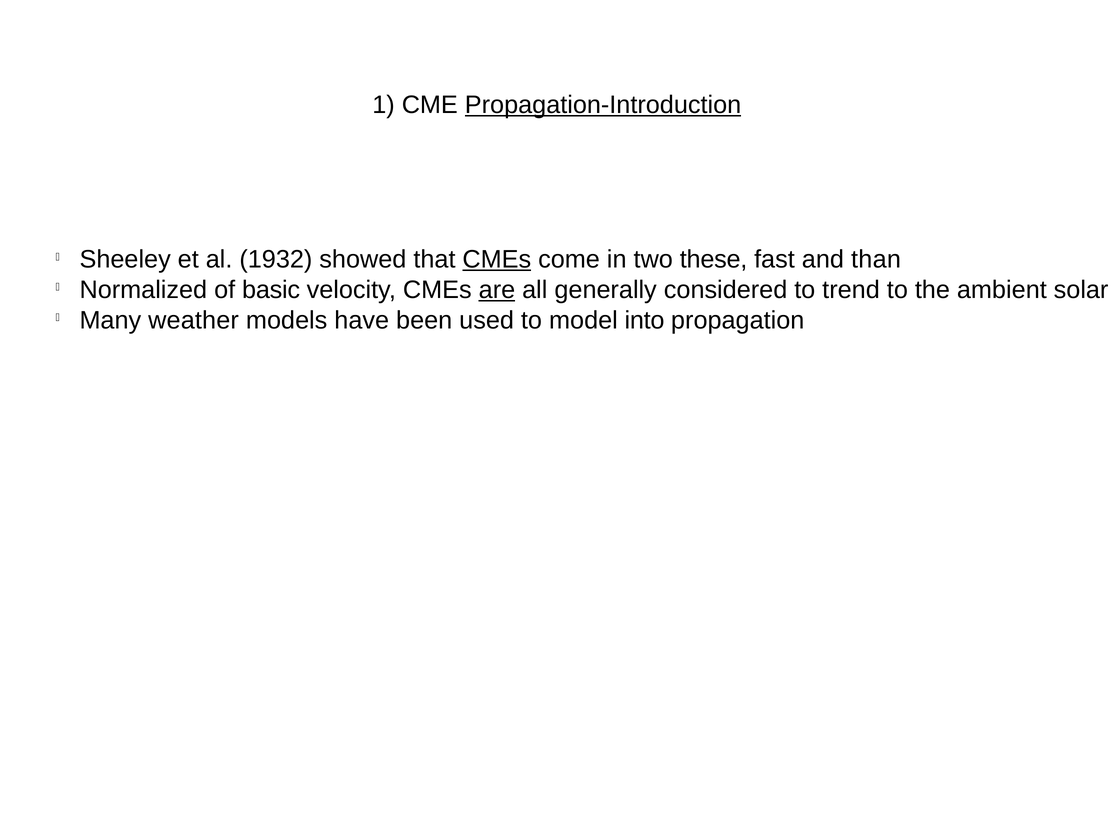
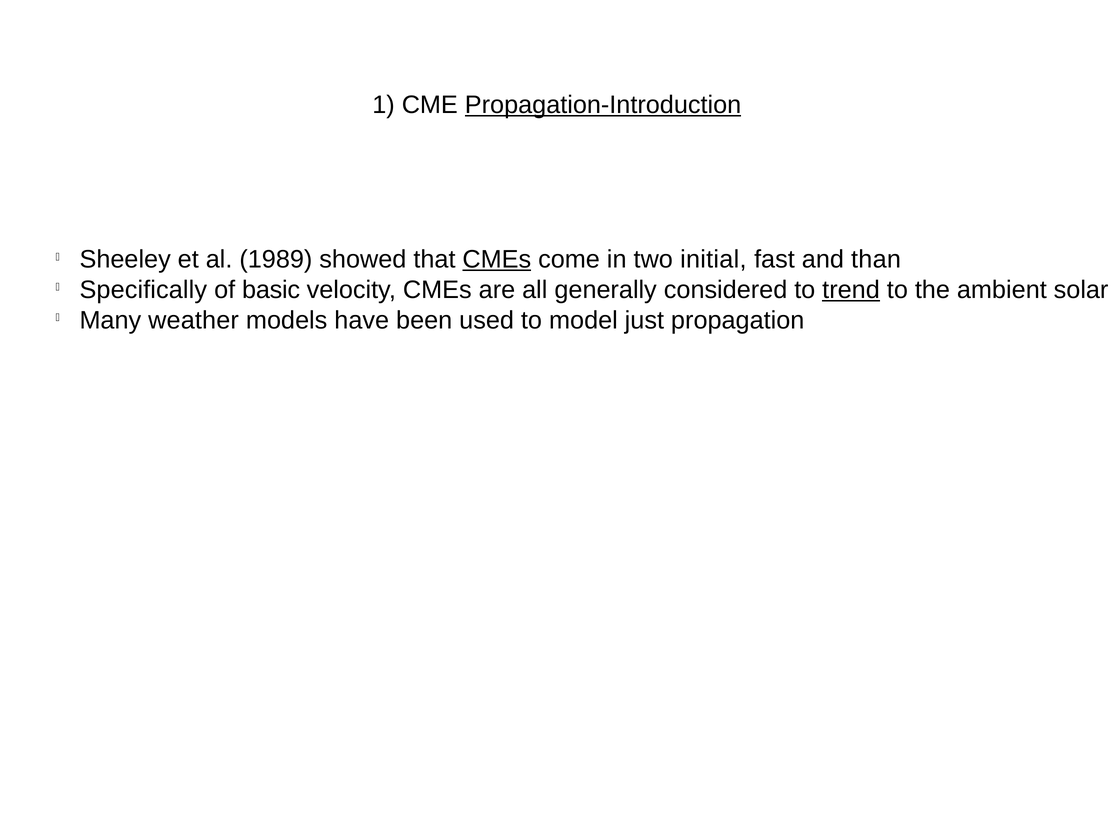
1932: 1932 -> 1989 (276, 259)
these: these -> initial (713, 259)
Normalized: Normalized -> Specifically (143, 290)
are underline: present -> none (497, 290)
trend underline: none -> present (851, 290)
into: into -> just (644, 320)
